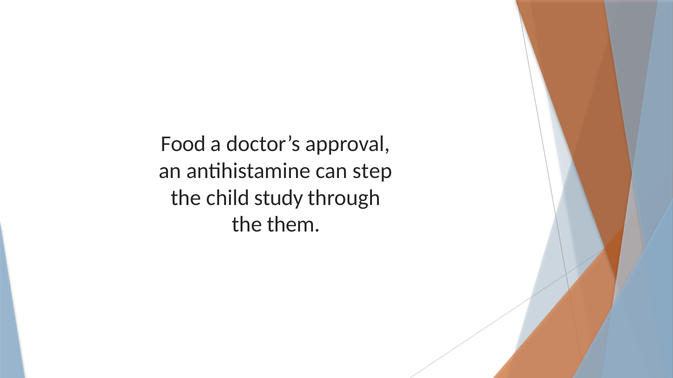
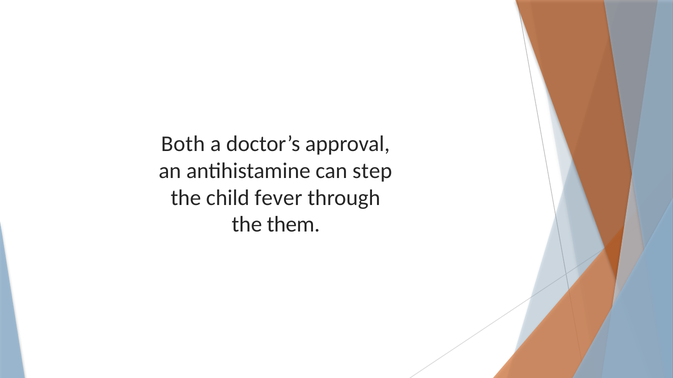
Food: Food -> Both (183, 144)
study: study -> fever (278, 198)
